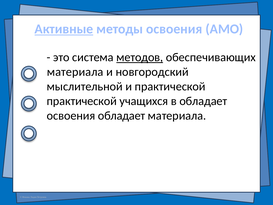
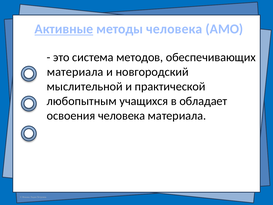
методы освоения: освоения -> человека (174, 29)
методов underline: present -> none (140, 57)
практической: практической -> любопытным (82, 101)
освоения обладает: обладает -> человека (122, 116)
